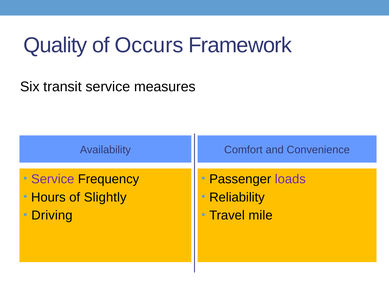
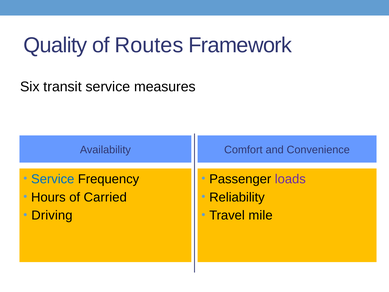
Occurs: Occurs -> Routes (149, 45)
Service colour: purple -> blue (53, 179)
Slightly: Slightly -> Carried (105, 197)
